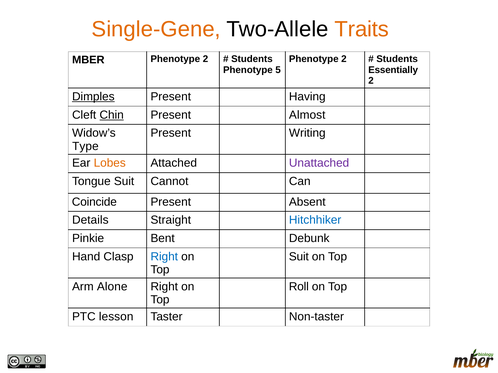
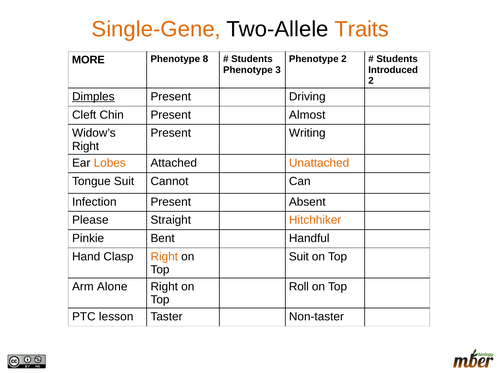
MBER: MBER -> MORE (88, 60)
2: 2 -> 8 (205, 59)
5: 5 -> 3 (278, 70)
Essentially: Essentially -> Introduced (393, 70)
Having: Having -> Driving (307, 97)
Chin underline: present -> none (112, 115)
Type: Type -> Right (86, 146)
Unattached colour: purple -> orange (319, 163)
Coincide: Coincide -> Infection (94, 202)
Details: Details -> Please (90, 220)
Hitchhiker colour: blue -> orange (315, 220)
Debunk: Debunk -> Handful (309, 239)
Right colour: blue -> orange (164, 257)
